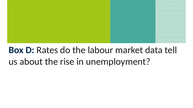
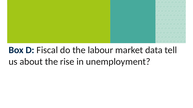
Rates: Rates -> Fiscal (47, 50)
